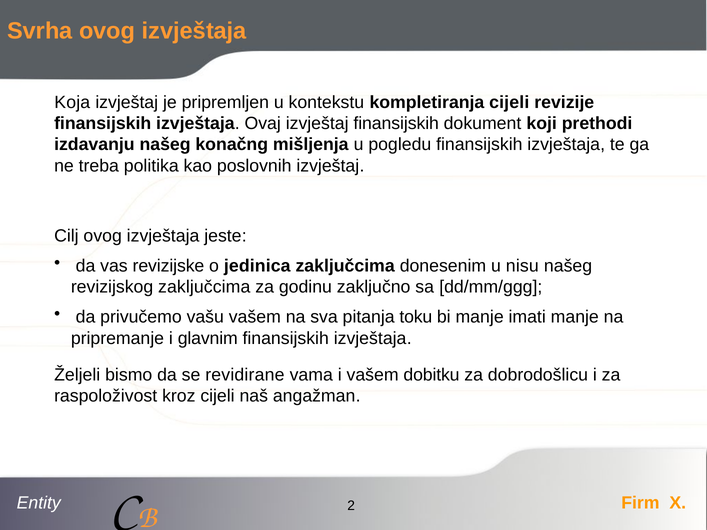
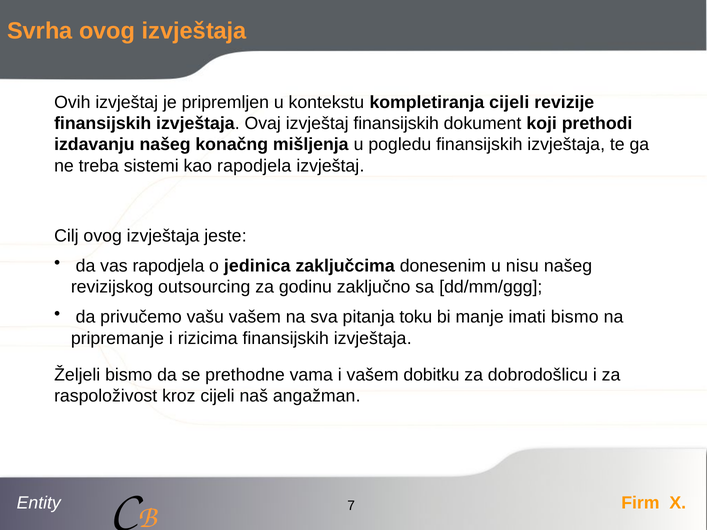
Koja: Koja -> Ovih (72, 102)
politika: politika -> sistemi (151, 166)
kao poslovnih: poslovnih -> rapodjela (254, 166)
vas revizijske: revizijske -> rapodjela (168, 266)
revizijskog zaključcima: zaključcima -> outsourcing (204, 287)
imati manje: manje -> bismo (575, 317)
glavnim: glavnim -> rizicima (208, 338)
revidirane: revidirane -> prethodne (245, 375)
2: 2 -> 7 (351, 506)
